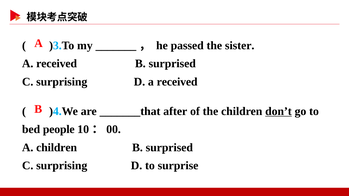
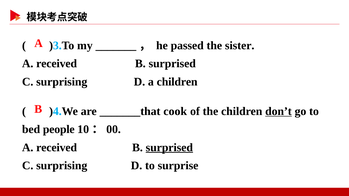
D a received: received -> children (177, 82)
after: after -> cook (175, 111)
children: children -> received (57, 148)
surprised underline: none -> present (169, 148)
